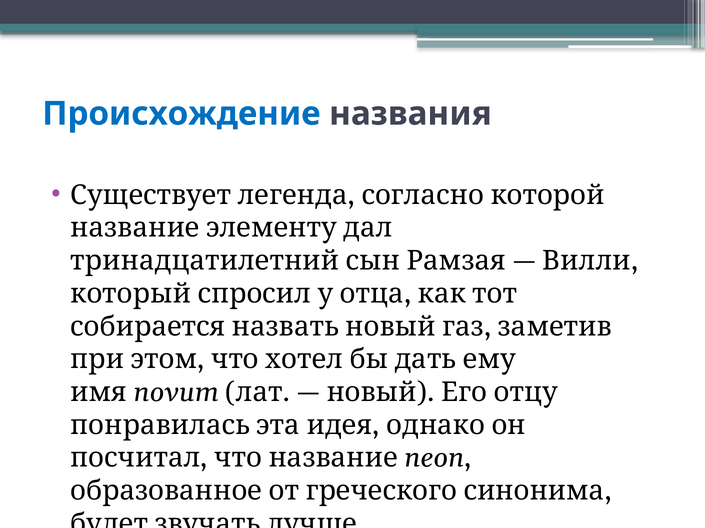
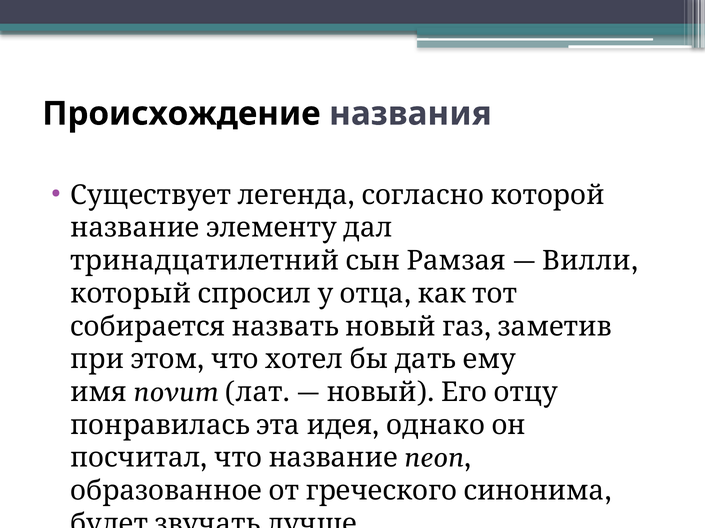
Происхождение colour: blue -> black (181, 114)
